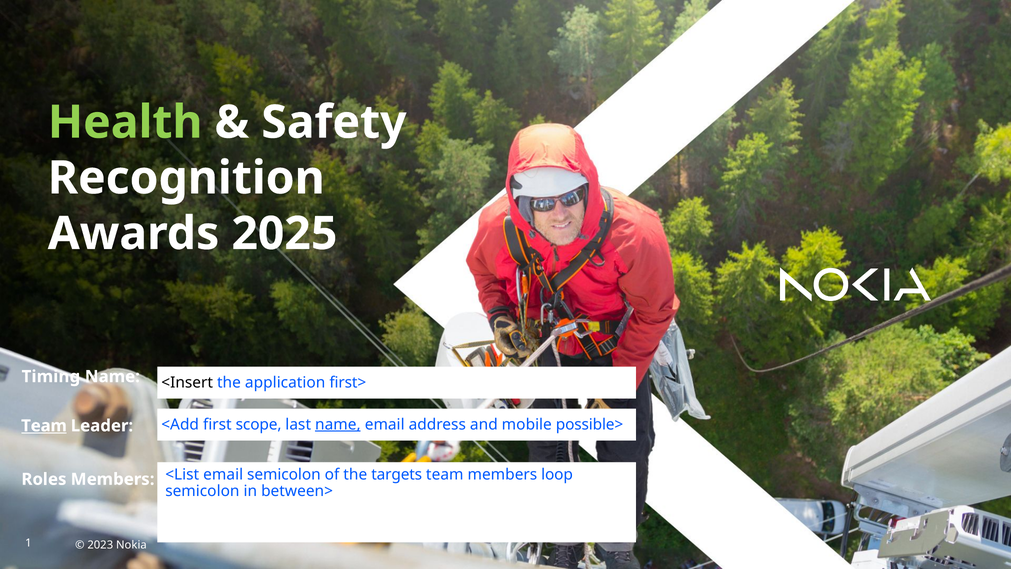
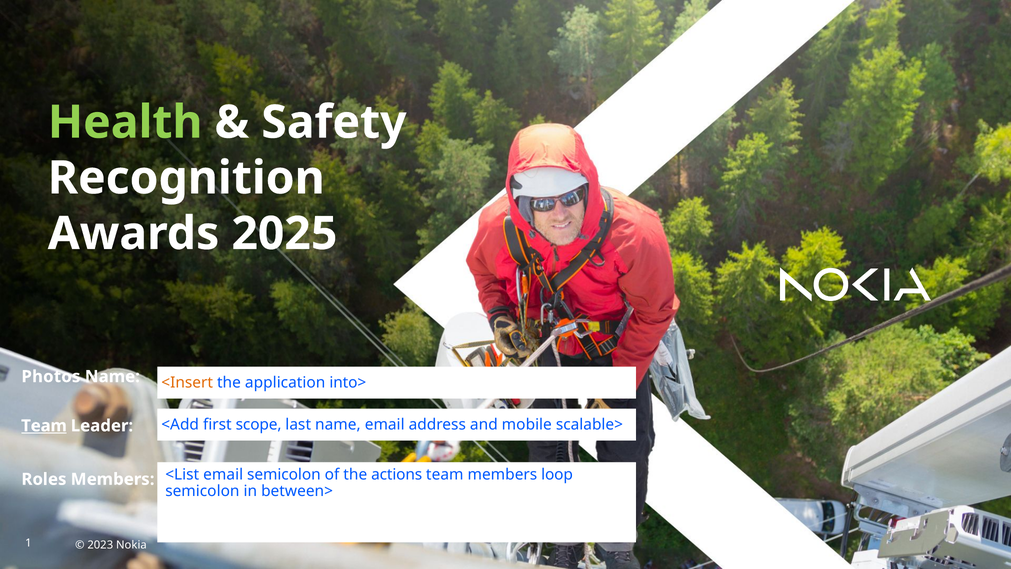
Timing: Timing -> Photos (51, 376)
<Insert colour: black -> orange (187, 382)
first>: first> -> into> (348, 382)
name underline: present -> none (338, 424)
possible>: possible> -> scalable> (589, 424)
targets: targets -> actions (397, 474)
